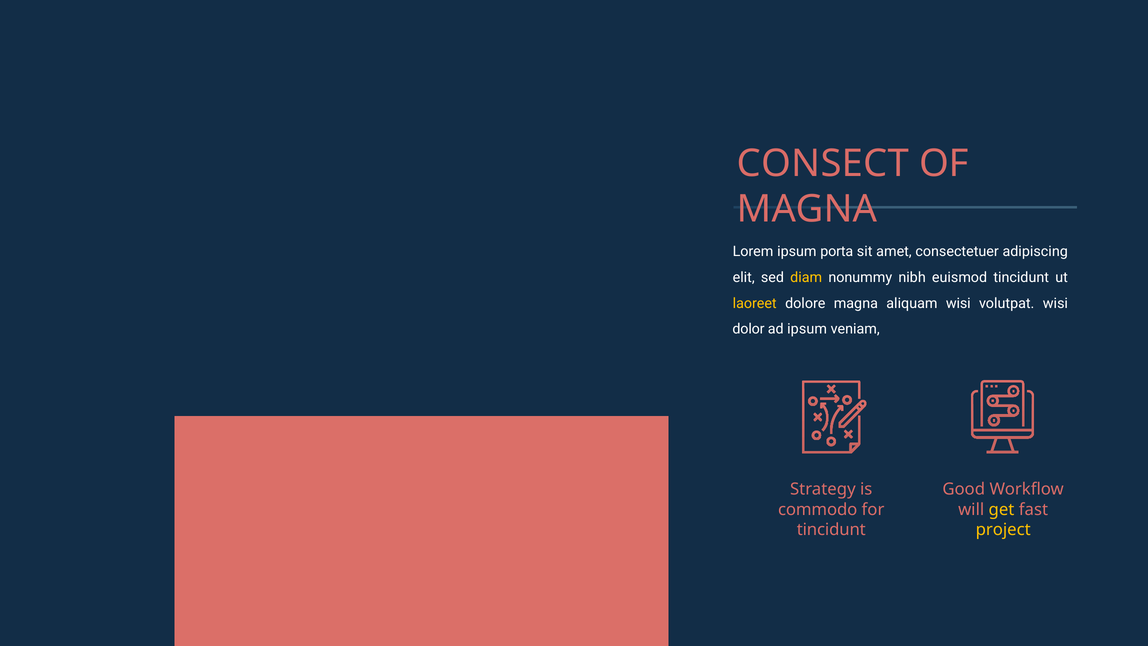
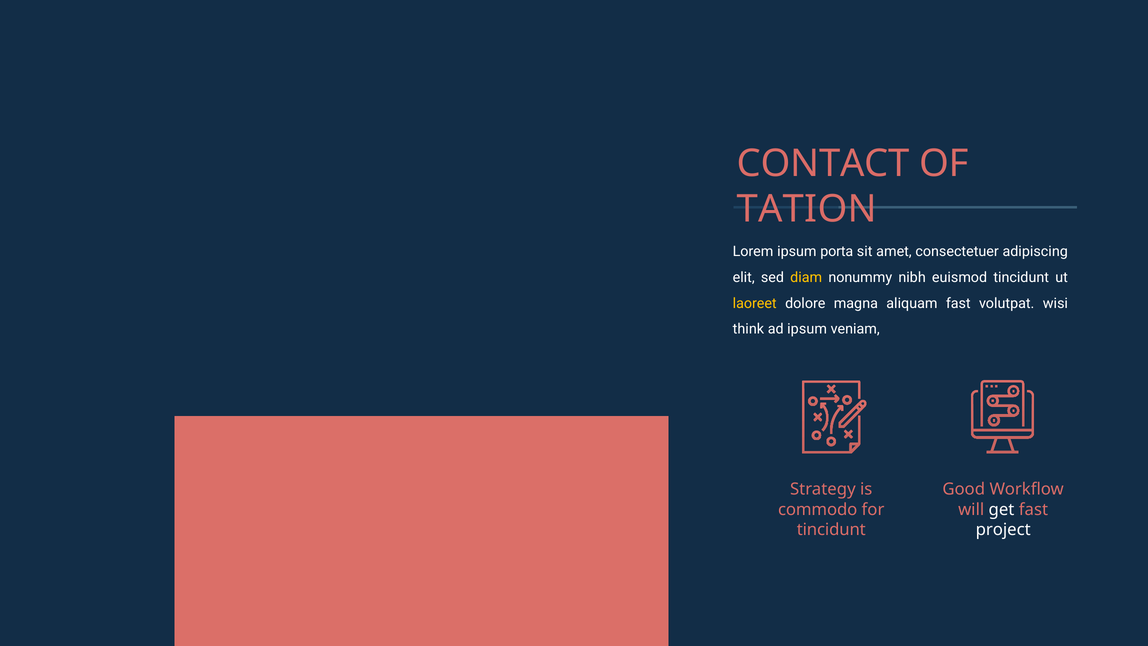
CONSECT: CONSECT -> CONTACT (823, 163)
MAGNA: MAGNA -> TATION (807, 209)
aliquam wisi: wisi -> fast (958, 303)
dolor: dolor -> think (748, 329)
get colour: yellow -> white (1001, 509)
project colour: yellow -> white (1003, 529)
